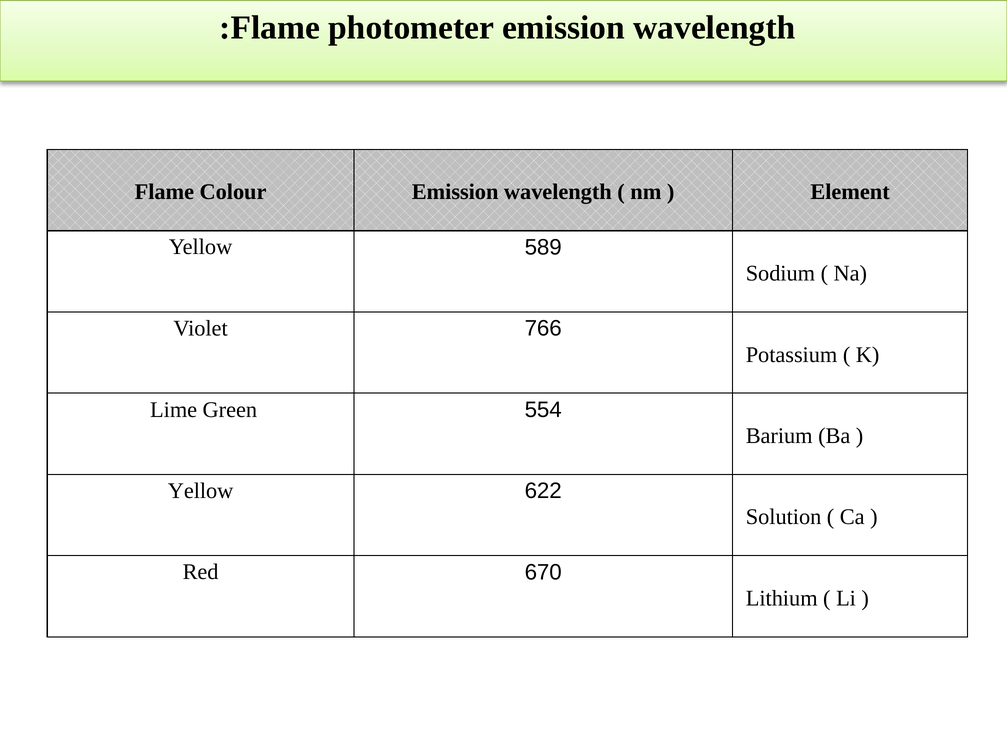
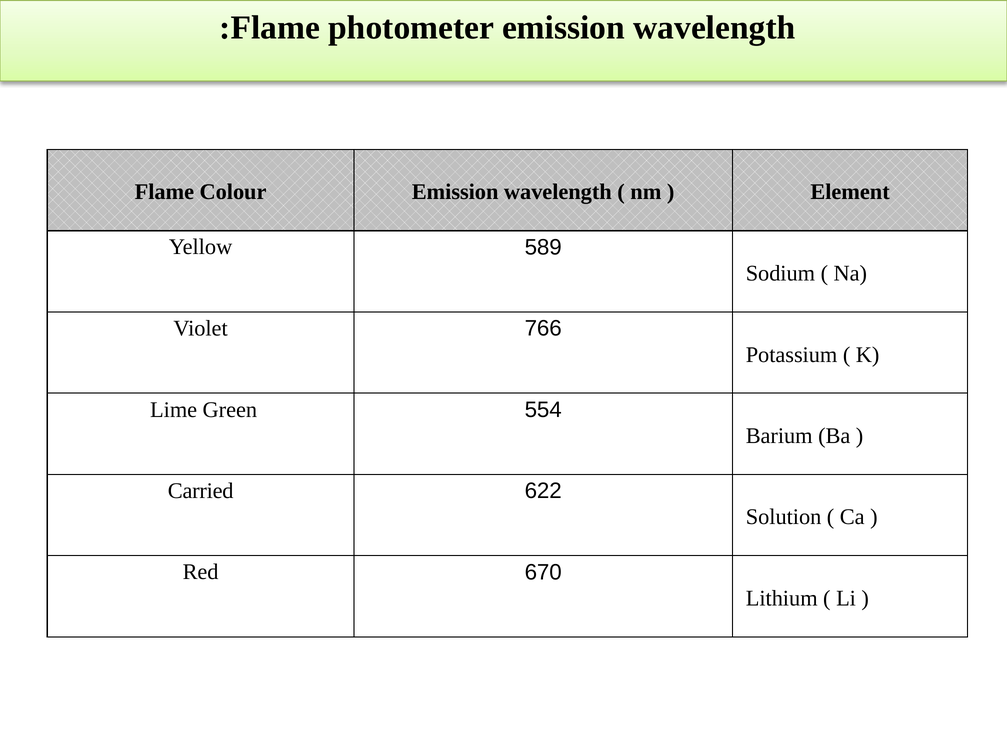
Yellow: Yellow -> Carried (201, 491)
